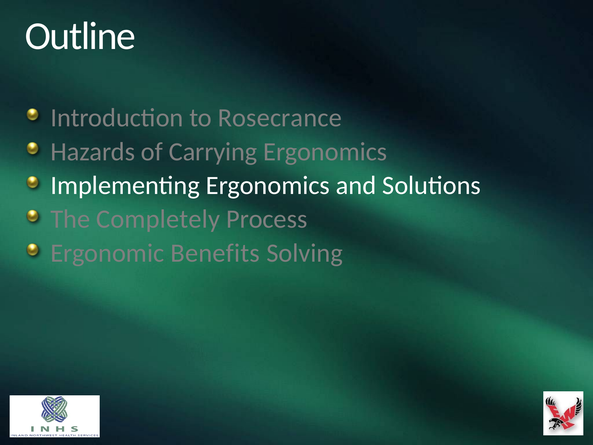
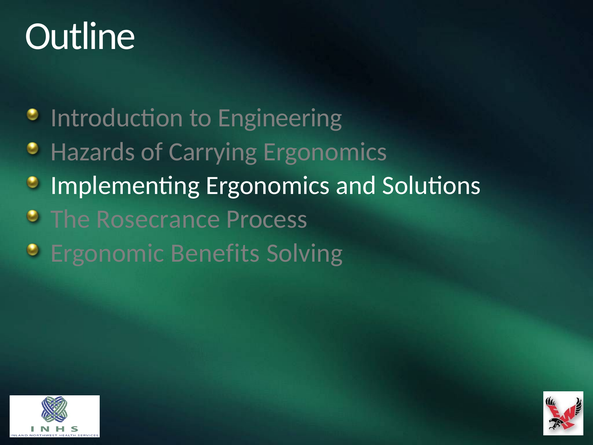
Rosecrance: Rosecrance -> Engineering (280, 118)
Completely: Completely -> Rosecrance (158, 219)
